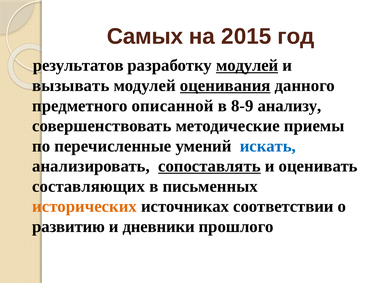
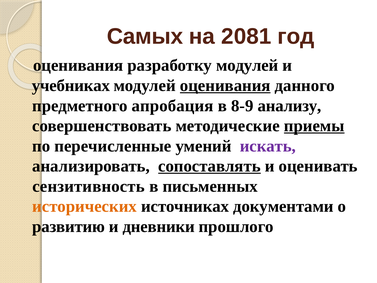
2015: 2015 -> 2081 (246, 36)
результатов: результатов -> оценивания (78, 65)
модулей underline: present -> none (247, 65)
вызывать: вызывать -> учебниках (71, 86)
описанной: описанной -> апробация (173, 106)
приемы underline: none -> present (314, 126)
искать colour: blue -> purple (268, 146)
составляющих: составляющих -> сензитивность (89, 186)
соответствии: соответствии -> документами (283, 206)
